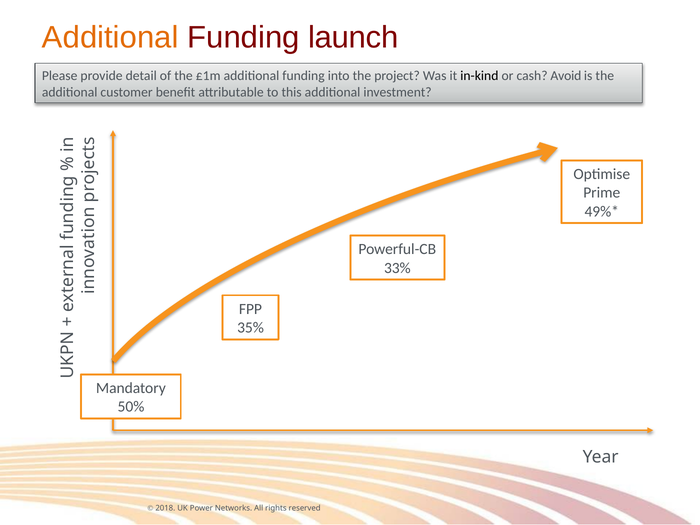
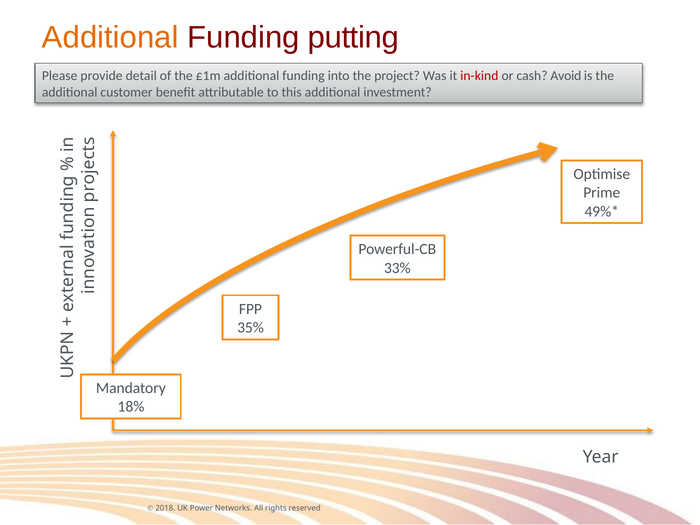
launch: launch -> putting (353, 37)
in-kind colour: black -> red (479, 76)
50%: 50% -> 18% (131, 407)
